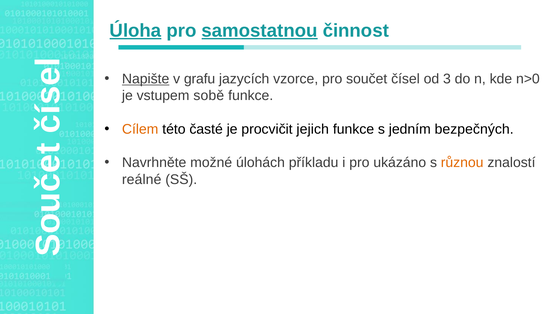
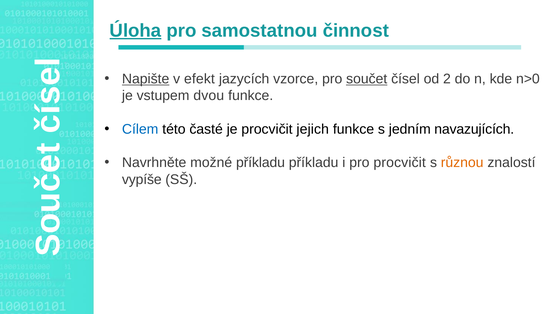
samostatnou underline: present -> none (260, 31)
grafu: grafu -> efekt (199, 79)
součet underline: none -> present (367, 79)
3: 3 -> 2 (447, 79)
sobě: sobě -> dvou (209, 96)
Cílem colour: orange -> blue (140, 129)
bezpečných: bezpečných -> navazujících (474, 129)
možné úlohách: úlohách -> příkladu (260, 163)
pro ukázáno: ukázáno -> procvičit (400, 163)
reálné: reálné -> vypíše (142, 180)
